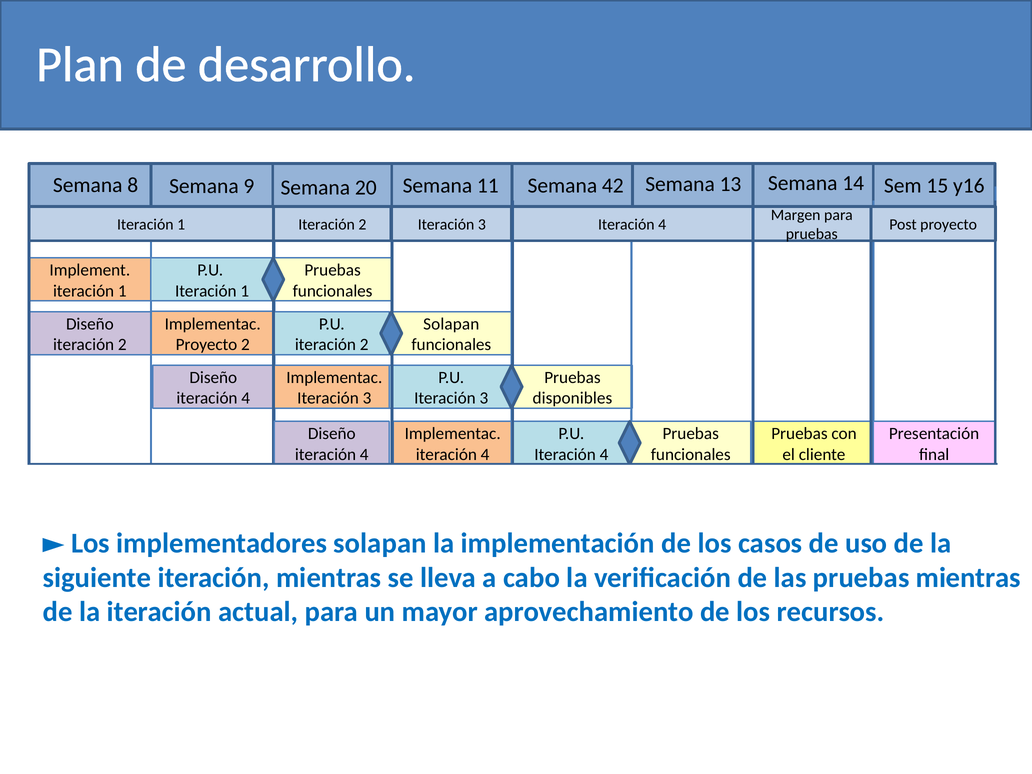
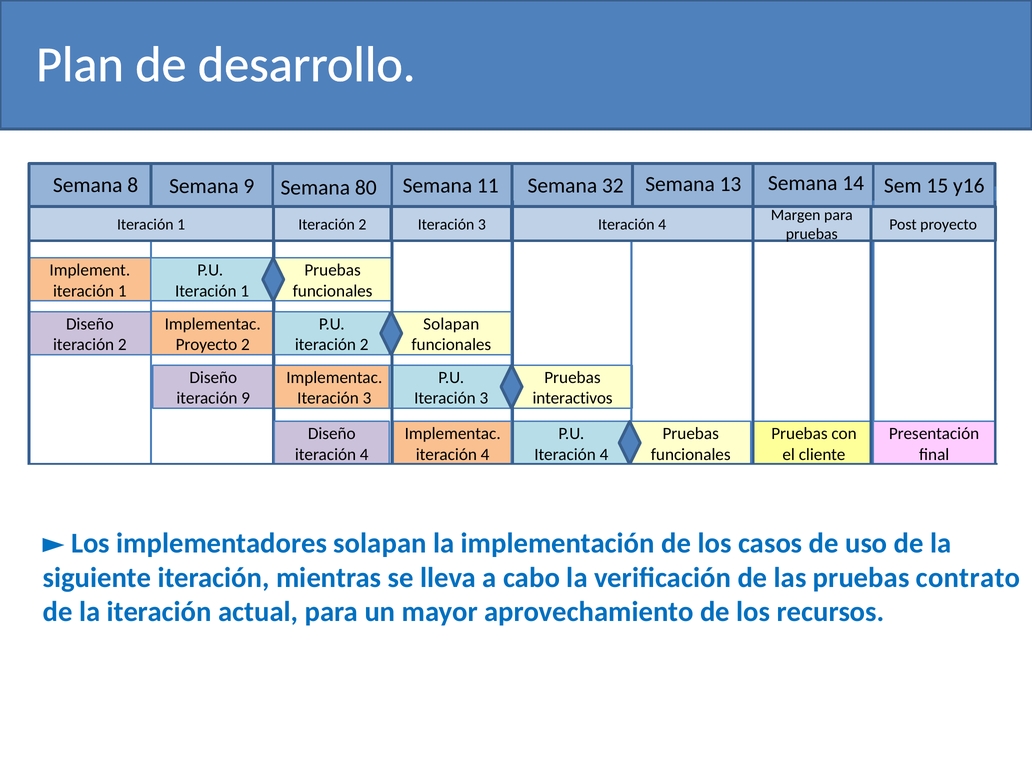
20: 20 -> 80 (366, 188)
42: 42 -> 32 (613, 186)
4: 4 -> 9 (246, 398)
disponibles: disponibles -> interactivos (573, 398)
pruebas mientras: mientras -> contrato (968, 578)
